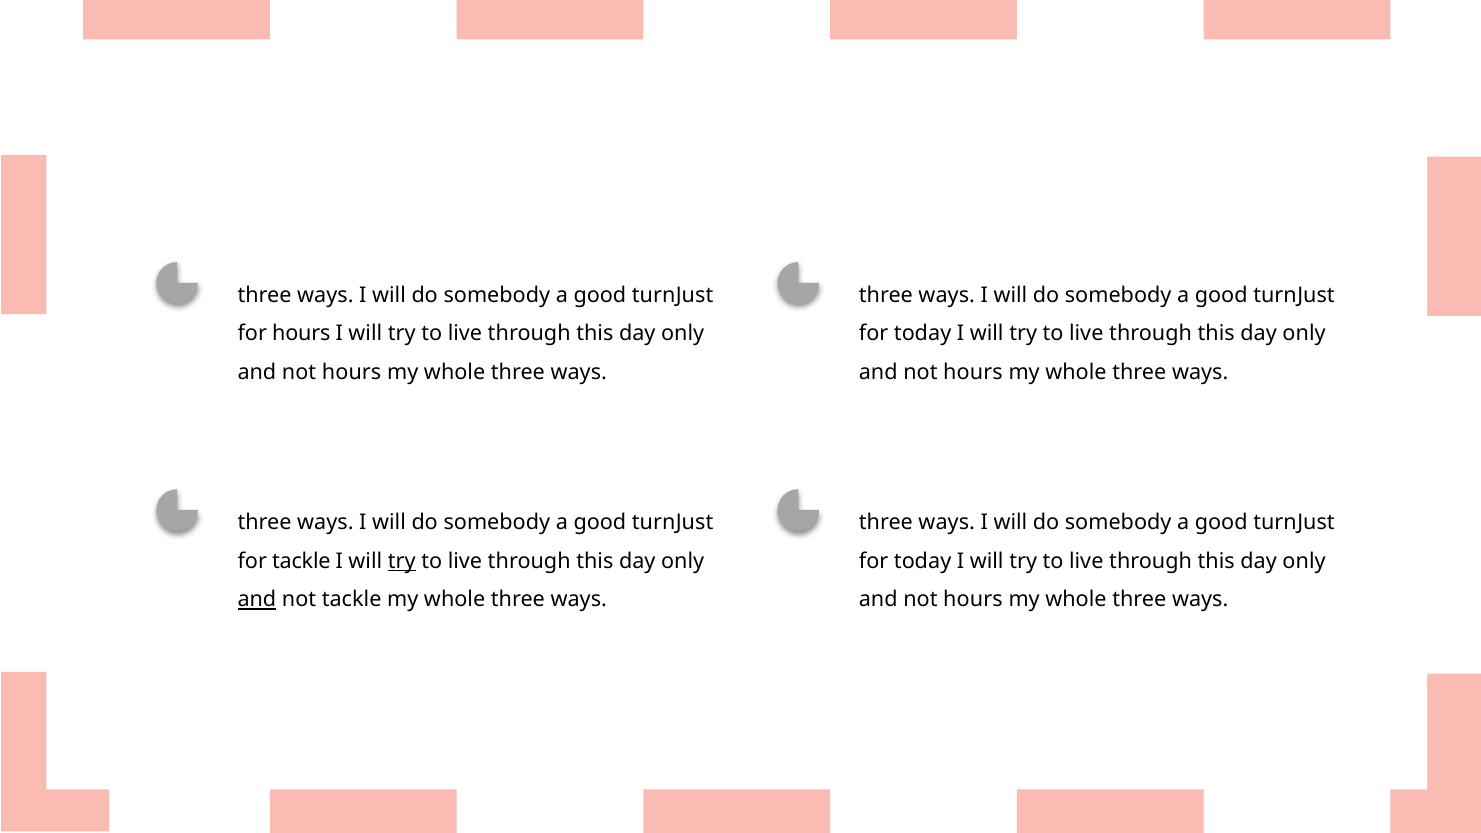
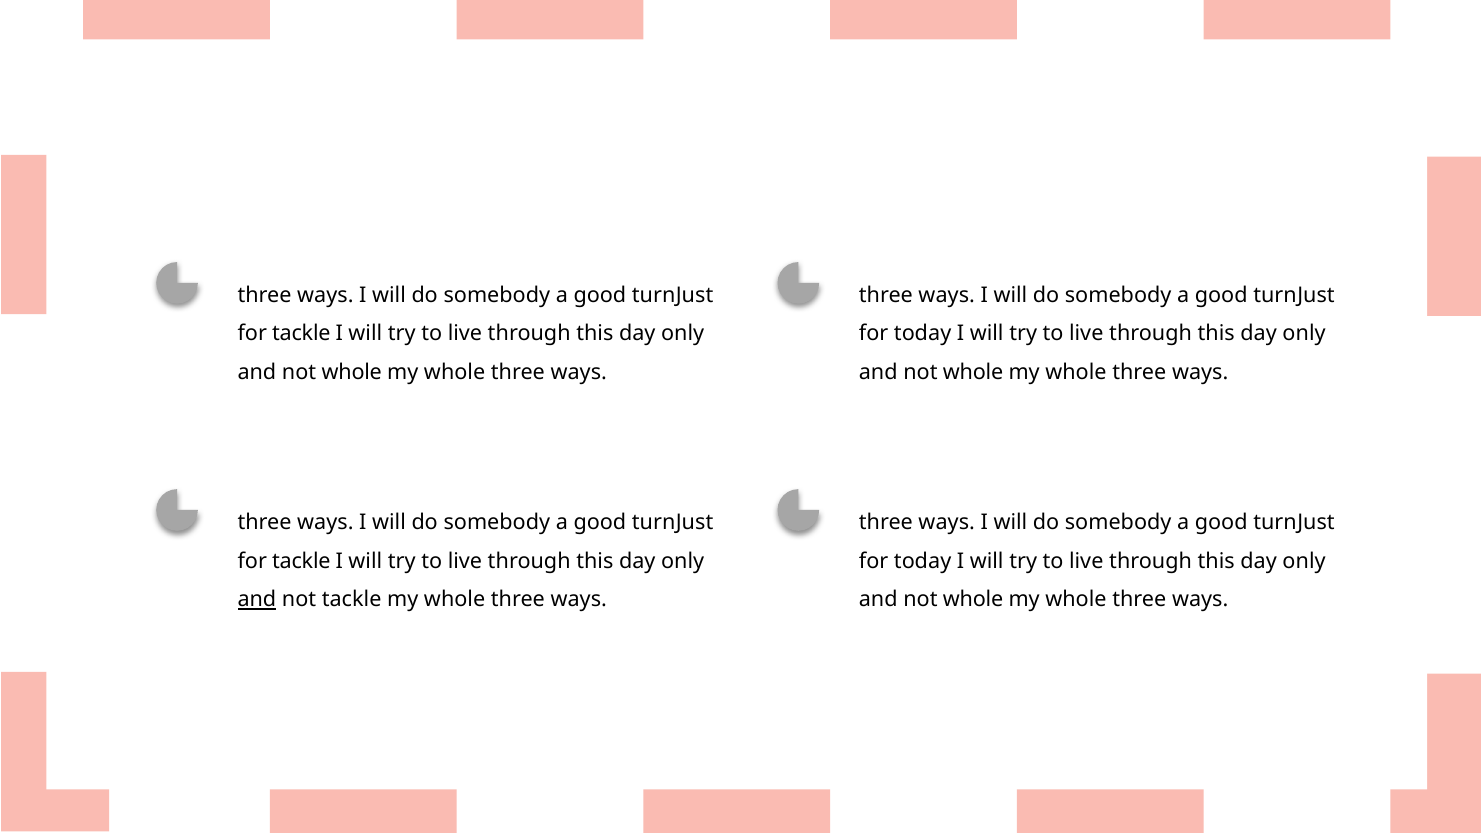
hours: hours -> tackle (301, 334)
hours: hours -> whole (352, 373)
hours: hours -> whole (973, 373)
try underline: present -> none (402, 561)
hours: hours -> whole (973, 600)
